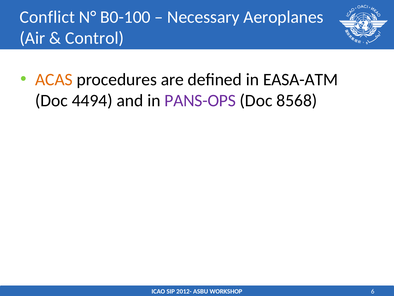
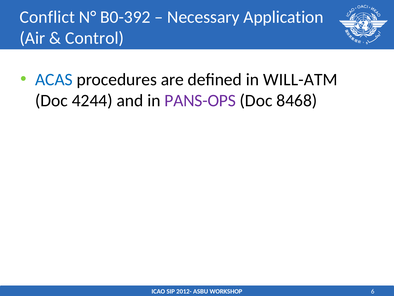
B0-100: B0-100 -> B0-392 (125, 17)
Aeroplanes: Aeroplanes -> Application (284, 17)
ACAS colour: orange -> blue (54, 79)
EASA-ATM: EASA-ATM -> WILL-ATM (300, 79)
4494: 4494 -> 4244 (92, 100)
8568: 8568 -> 8468 (297, 100)
